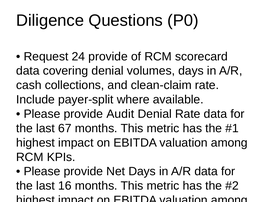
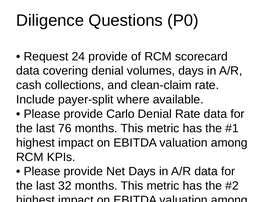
Audit: Audit -> Carlo (120, 114)
67: 67 -> 76 (65, 129)
16: 16 -> 32 (65, 186)
